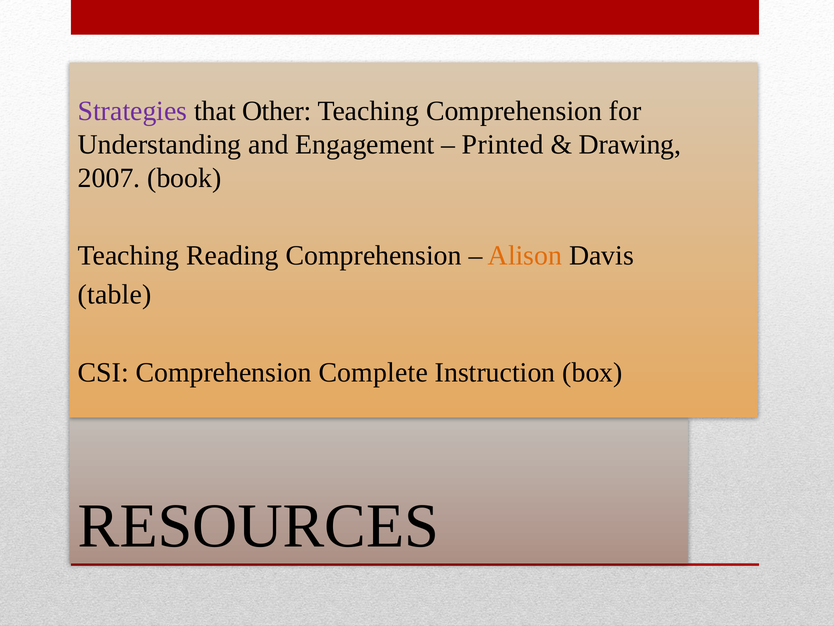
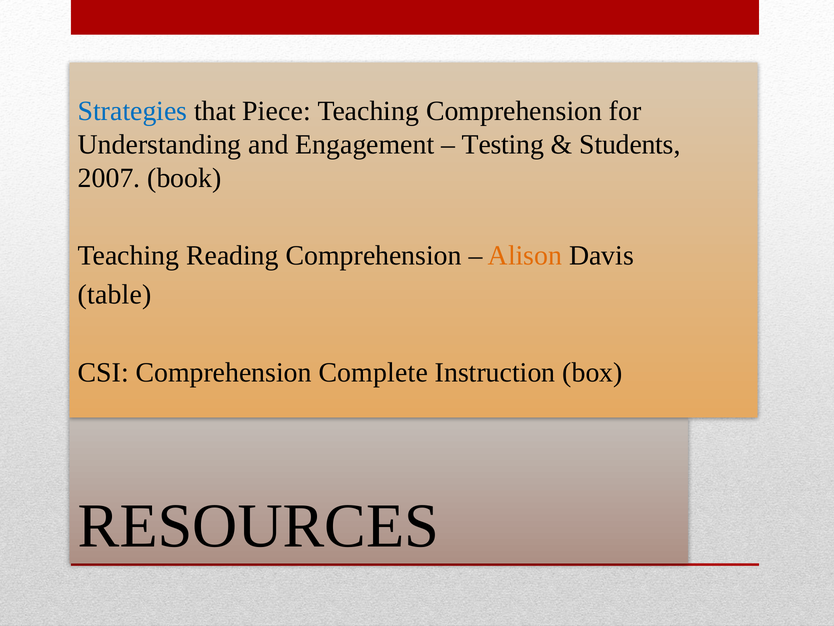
Strategies colour: purple -> blue (133, 111)
Other: Other -> Piece (277, 111)
Printed: Printed -> Testing (503, 144)
Drawing: Drawing -> Students (630, 144)
